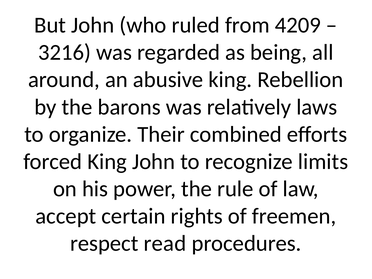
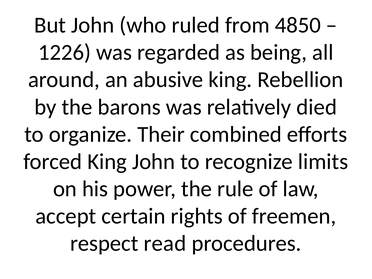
4209: 4209 -> 4850 (298, 25)
3216: 3216 -> 1226 (65, 52)
laws: laws -> died (317, 107)
